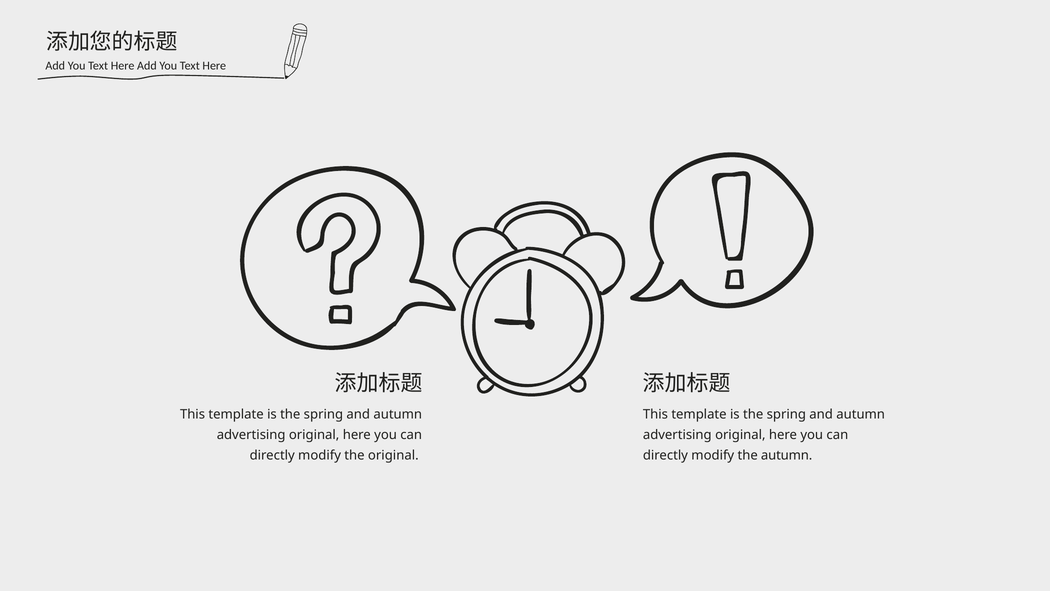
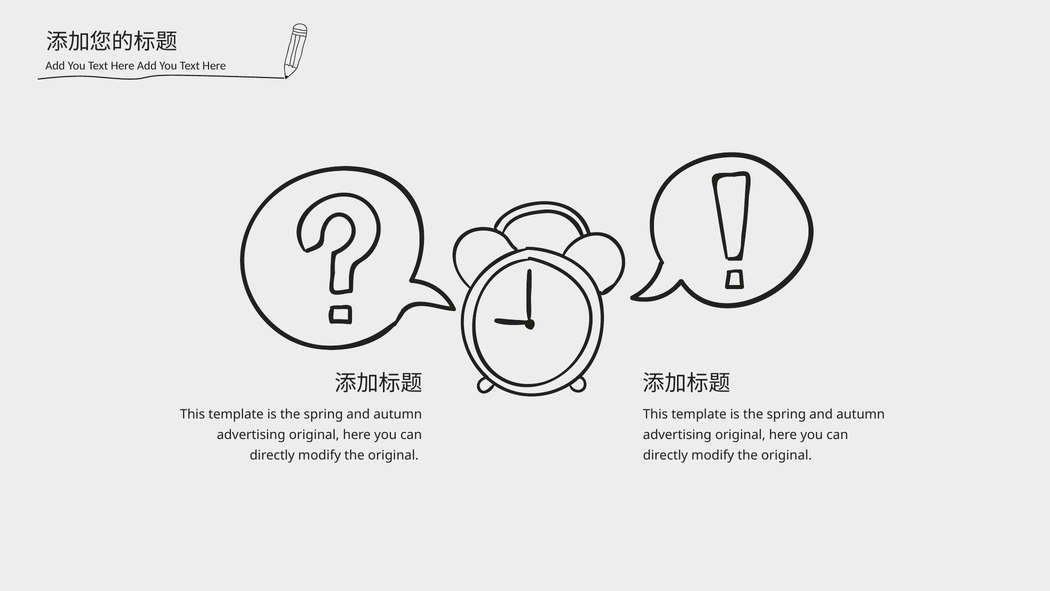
autumn: autumn -> original (787, 455)
